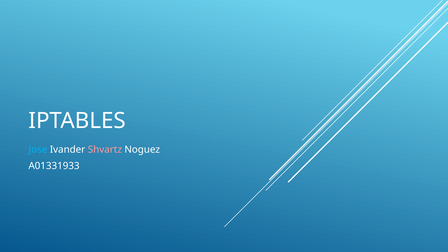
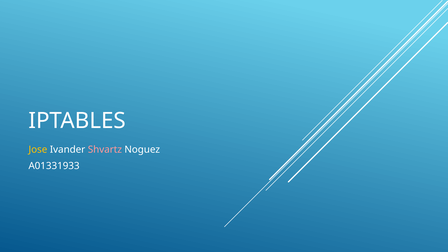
Jose colour: light blue -> yellow (38, 149)
